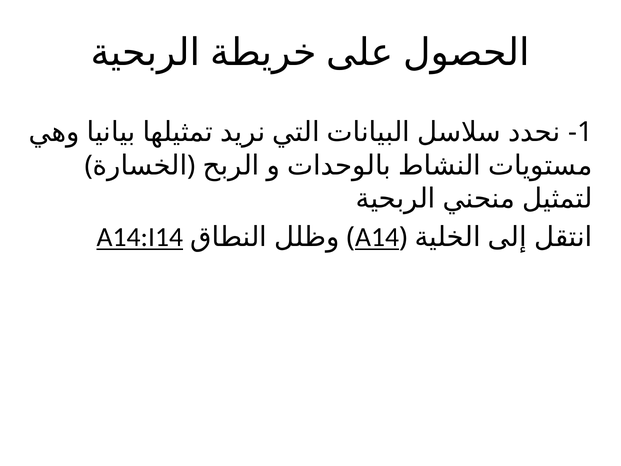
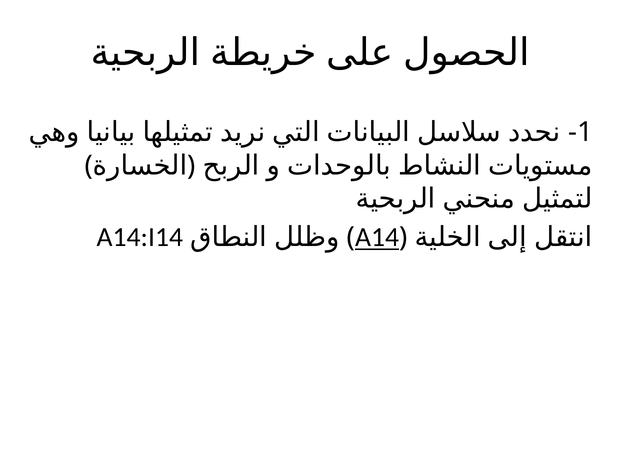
A14:I14 underline: present -> none (140, 237)
